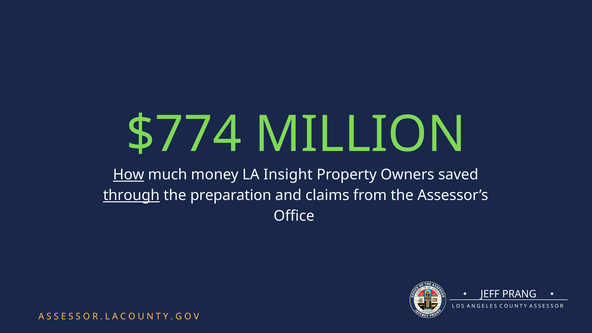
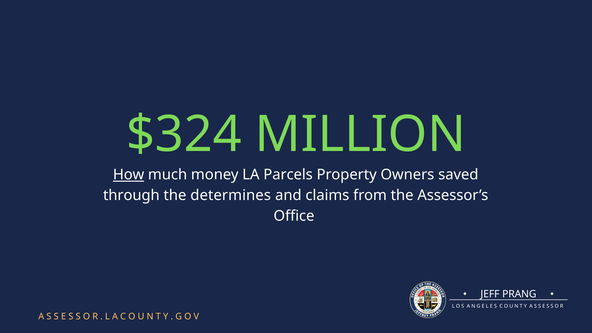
$774: $774 -> $324 (184, 135)
Insight: Insight -> Parcels (288, 175)
through underline: present -> none (131, 195)
preparation: preparation -> determines (231, 195)
